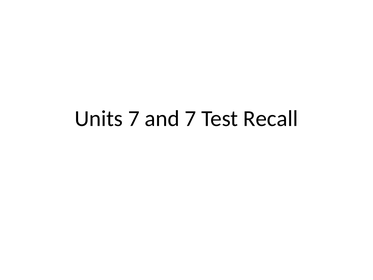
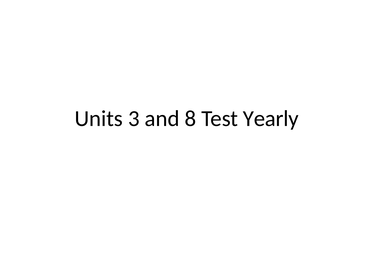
Units 7: 7 -> 3 (134, 118)
and 7: 7 -> 8 (190, 118)
Recall: Recall -> Yearly (271, 118)
